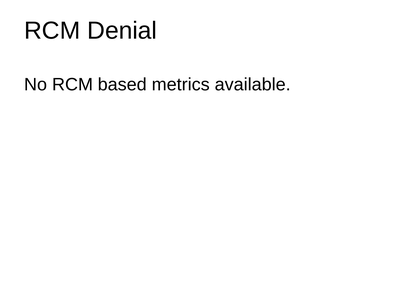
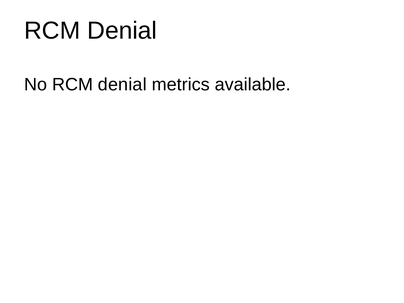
No RCM based: based -> denial (122, 85)
